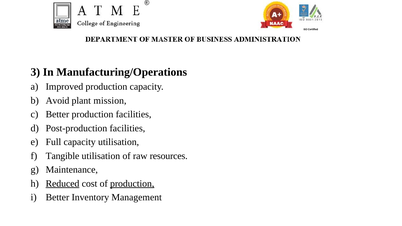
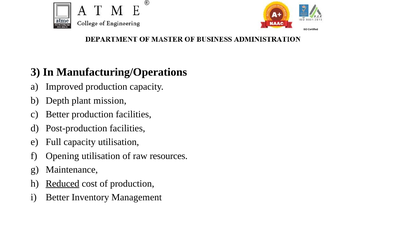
Avoid: Avoid -> Depth (57, 101)
Tangible: Tangible -> Opening (62, 156)
production underline: present -> none (132, 184)
